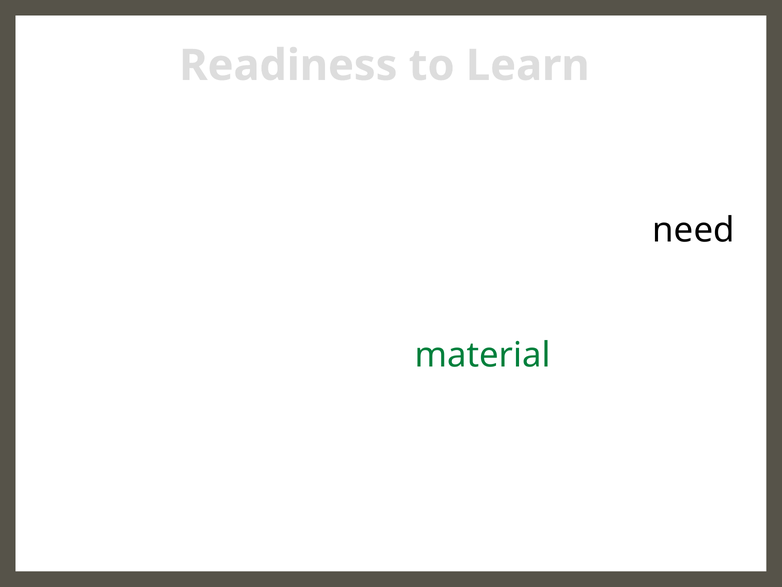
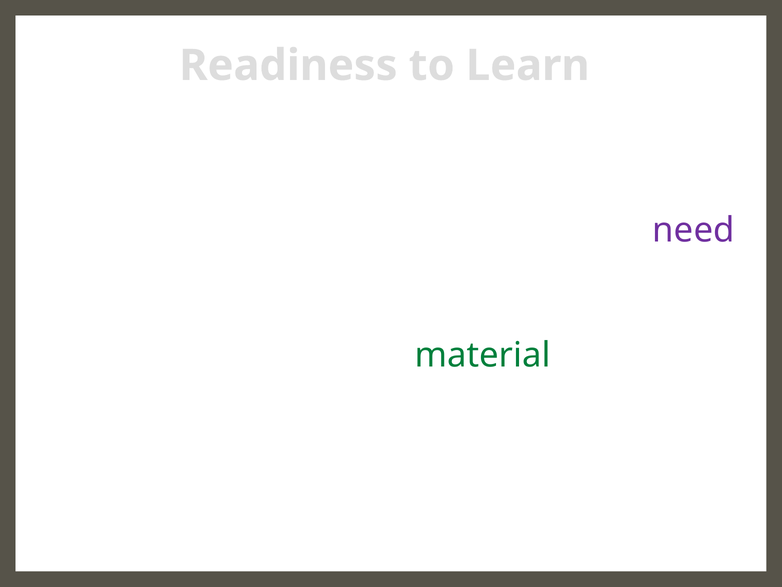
need colour: black -> purple (694, 230)
